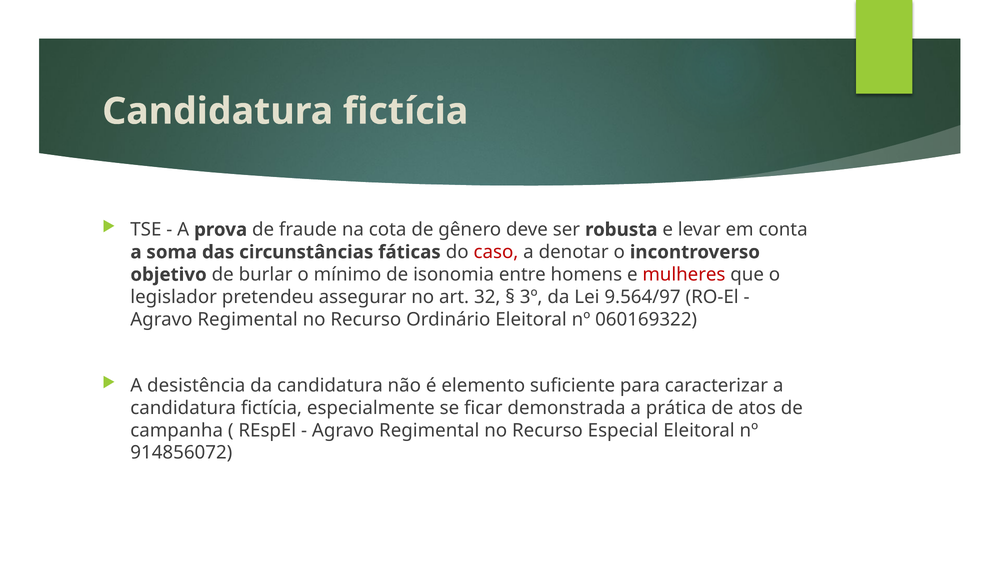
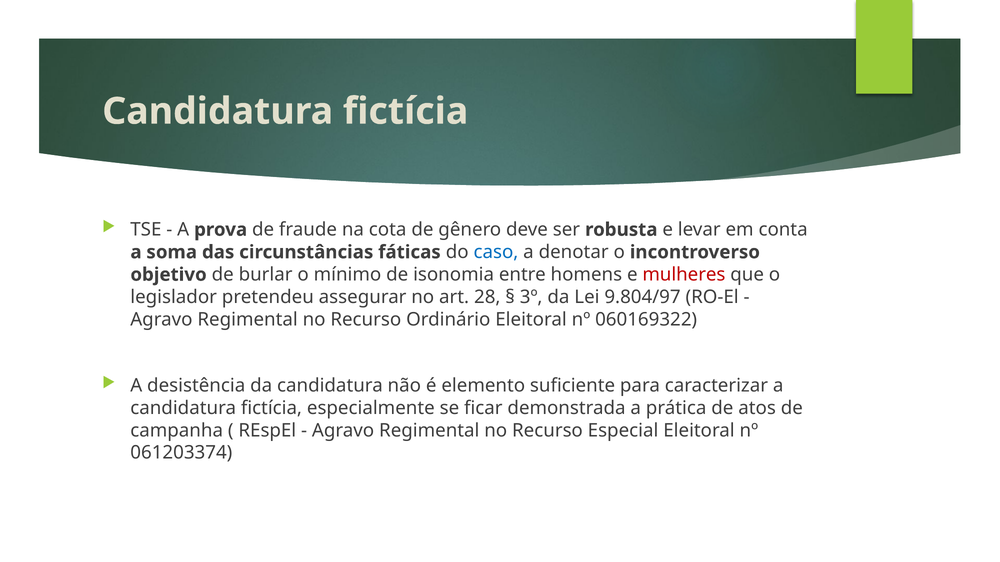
caso colour: red -> blue (496, 252)
32: 32 -> 28 (487, 297)
9.564/97: 9.564/97 -> 9.804/97 (643, 297)
914856072: 914856072 -> 061203374 (181, 453)
